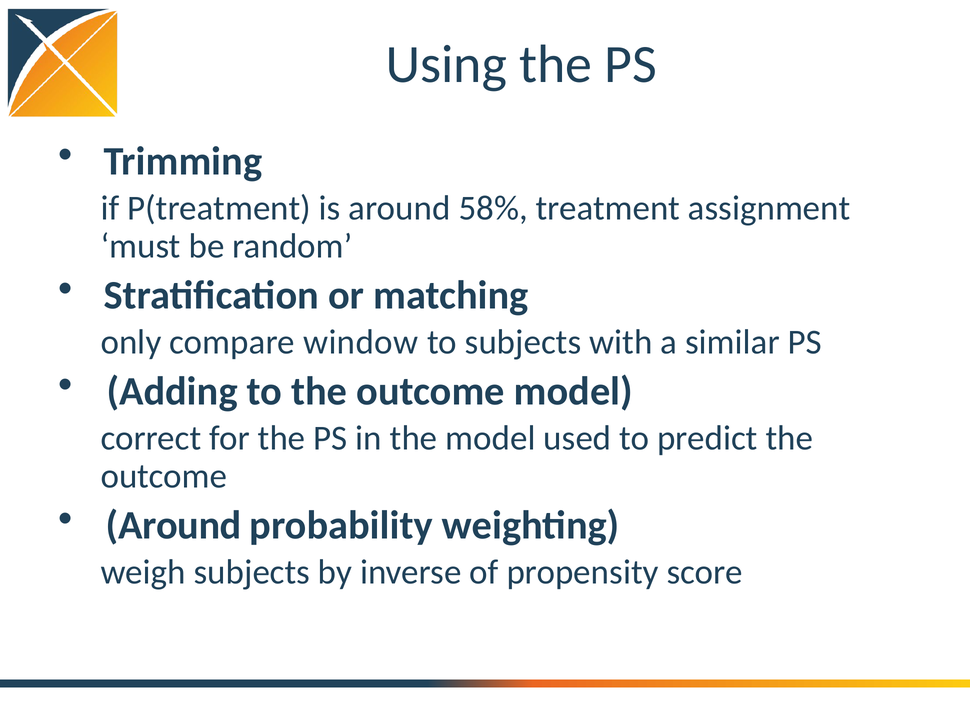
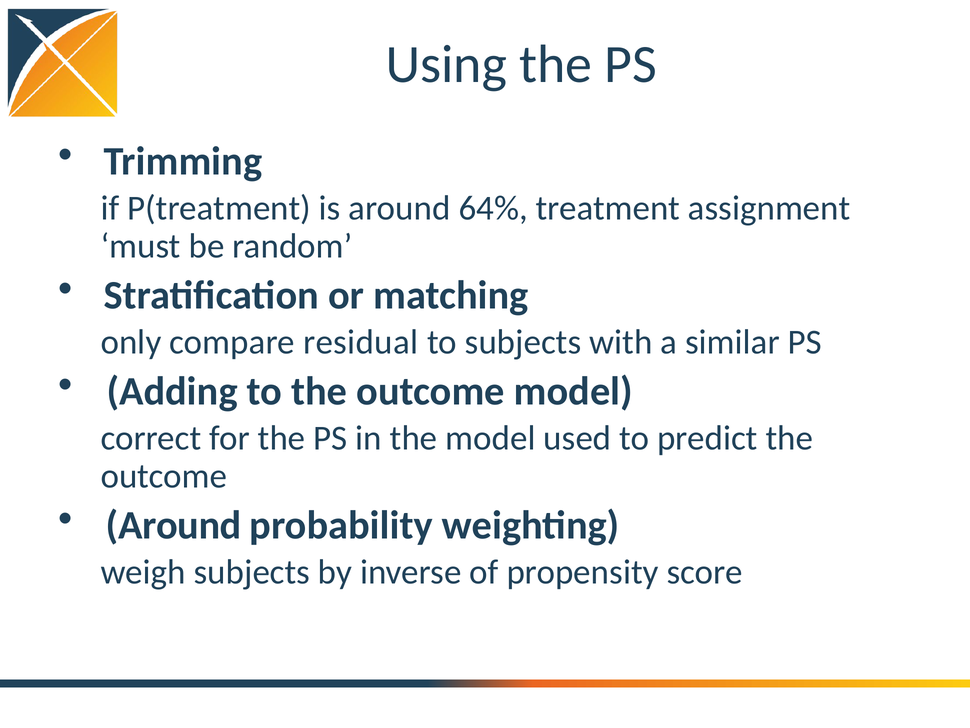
58%: 58% -> 64% (493, 208)
window: window -> residual (361, 342)
